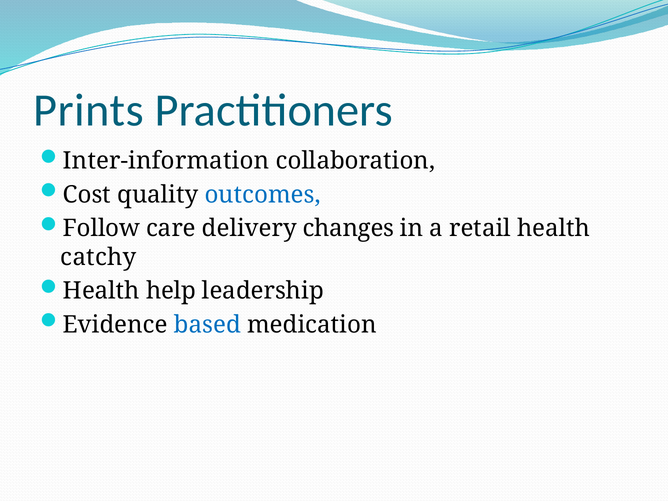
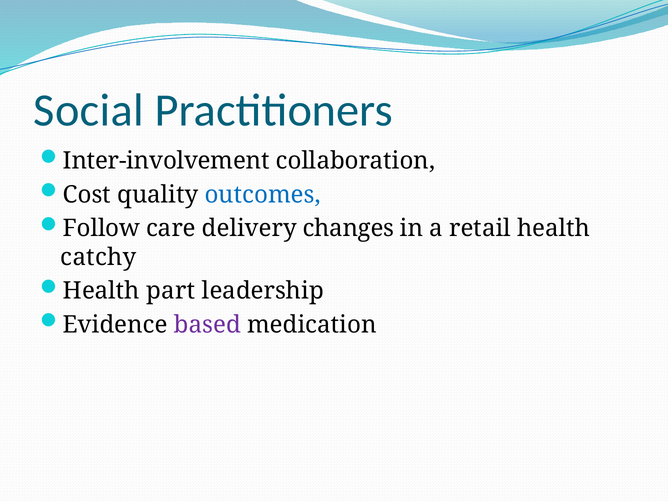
Prints: Prints -> Social (89, 110)
Inter-information: Inter-information -> Inter-involvement (166, 161)
help: help -> part (171, 291)
based colour: blue -> purple (207, 325)
